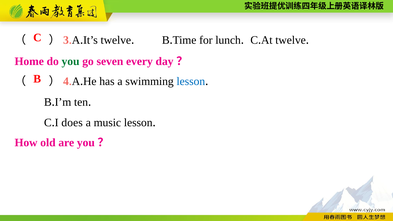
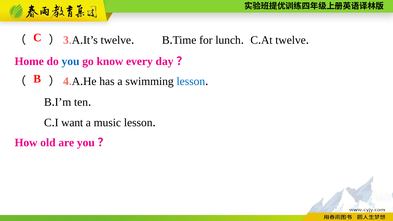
you colour: green -> blue (71, 61)
seven: seven -> know (110, 61)
does: does -> want (72, 123)
